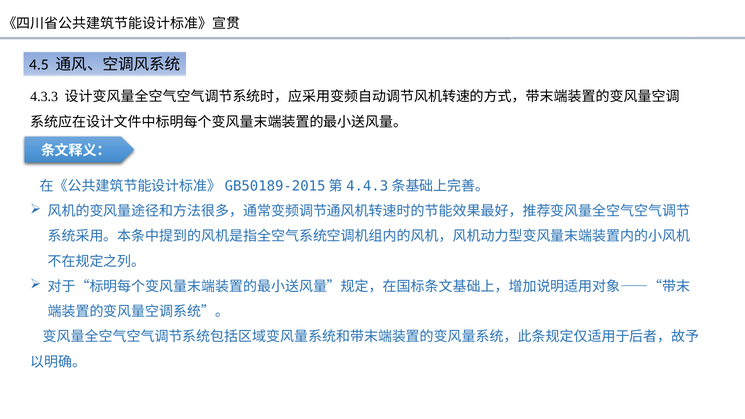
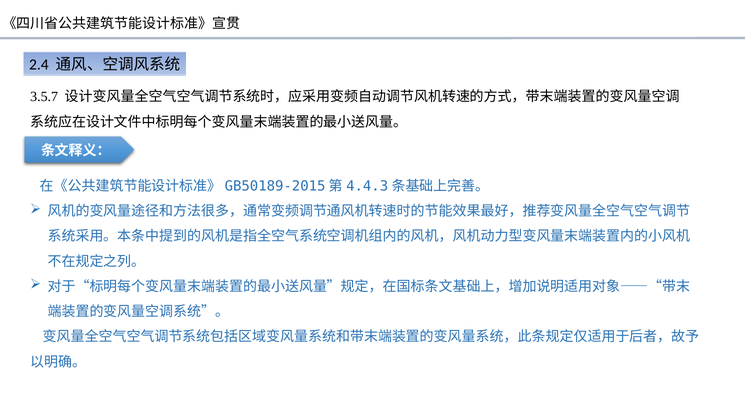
4.5: 4.5 -> 2.4 (39, 65)
4.3.3: 4.3.3 -> 3.5.7 (44, 97)
